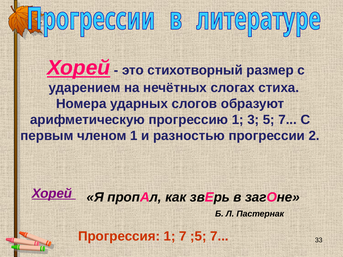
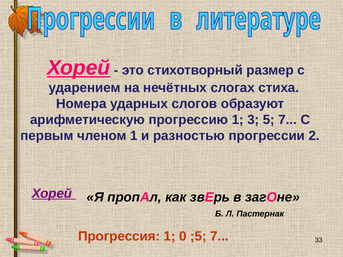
1 7: 7 -> 0 (183, 236)
